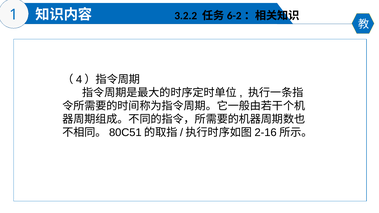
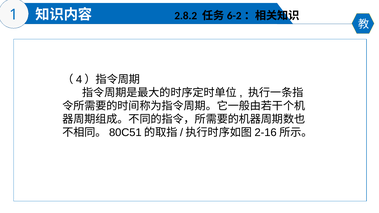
3.2.2: 3.2.2 -> 2.8.2 (186, 16)
